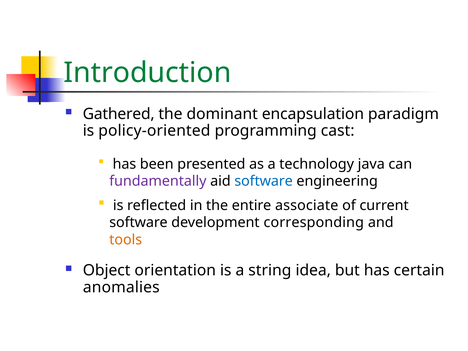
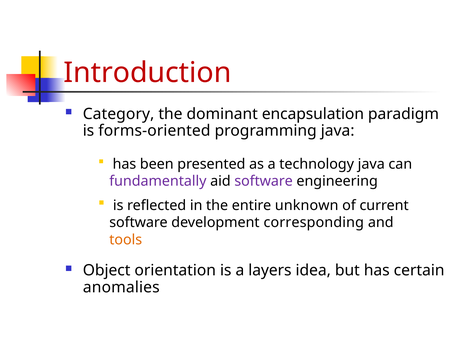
Introduction colour: green -> red (148, 73)
Gathered: Gathered -> Category (119, 114)
policy-oriented: policy-oriented -> forms-oriented (154, 131)
programming cast: cast -> java (338, 131)
software colour: blue -> purple (264, 181)
associate: associate -> unknown (307, 205)
string: string -> layers (270, 270)
